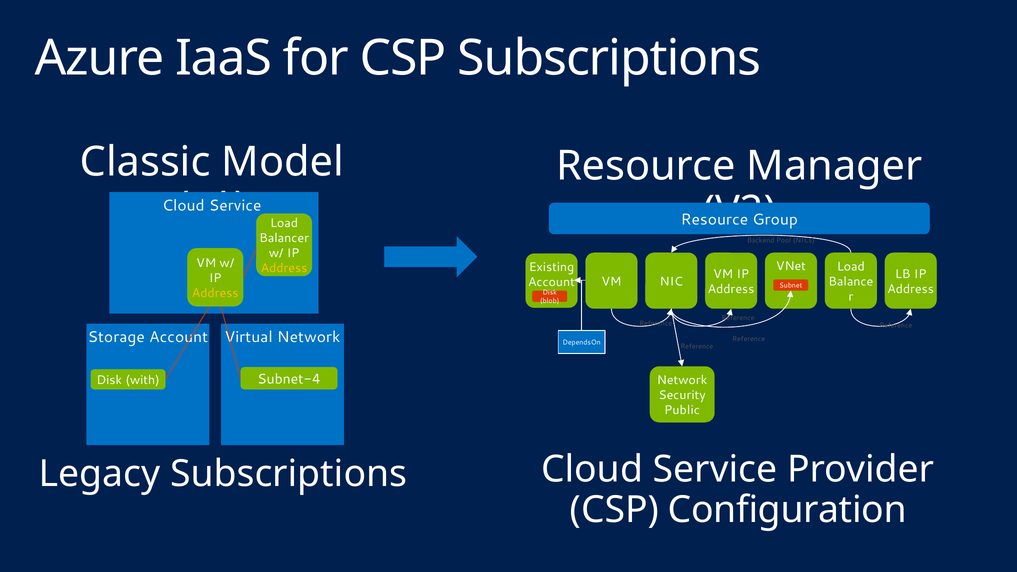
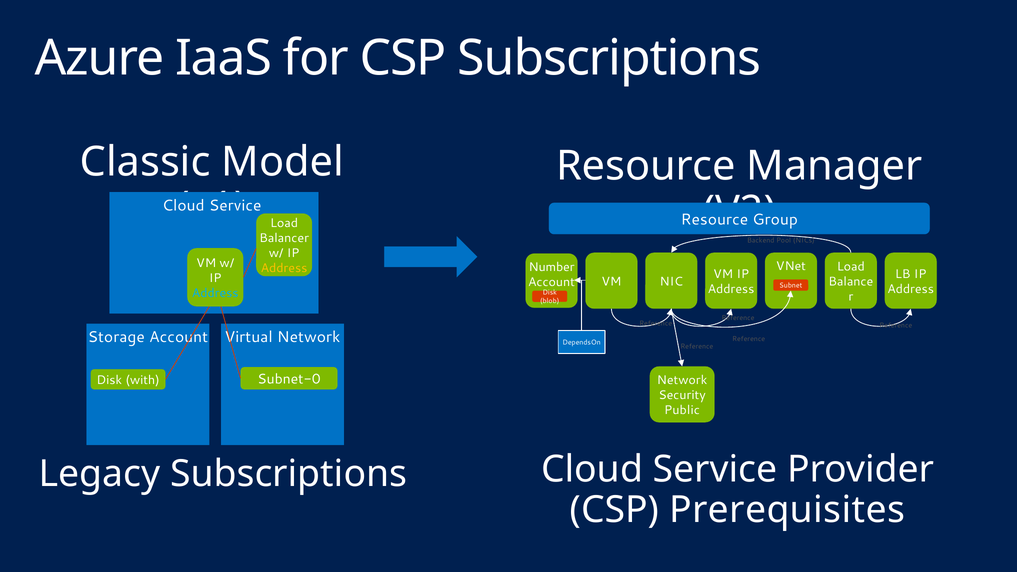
Existing: Existing -> Number (552, 267)
Address colour: yellow -> light blue (215, 293)
Subnet-4: Subnet-4 -> Subnet-0 (289, 379)
Configuration: Configuration -> Prerequisites (787, 510)
